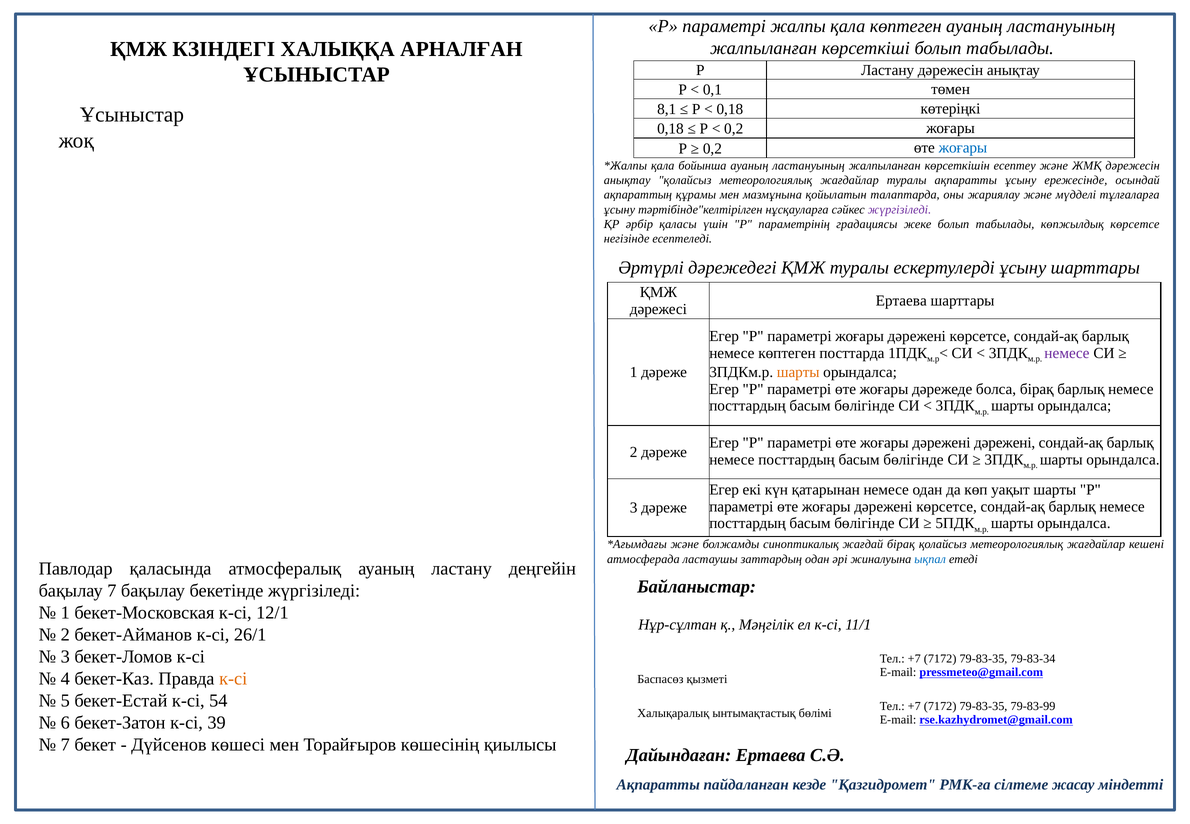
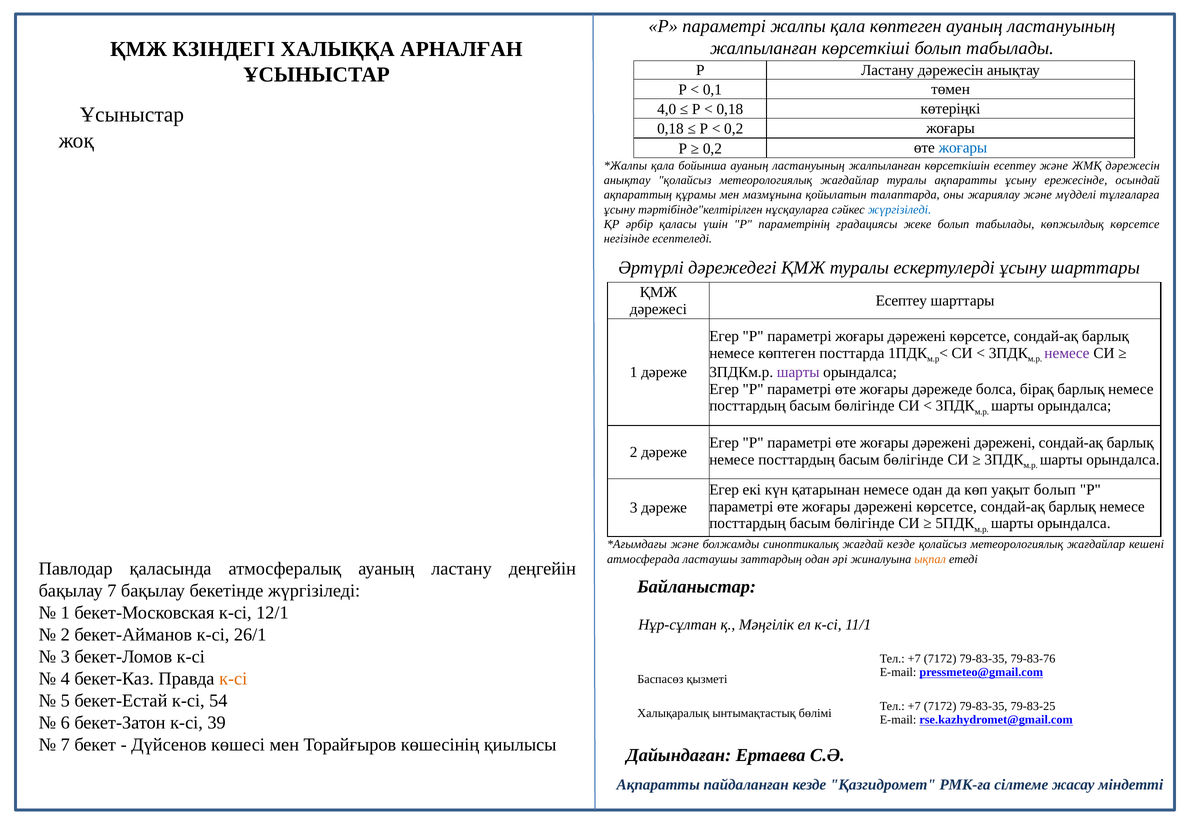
8,1: 8,1 -> 4,0 (667, 109)
жүргізіледі colour: purple -> blue (900, 209)
Ертаева: Ертаева -> Есептеу (901, 301)
шарты colour: orange -> purple (798, 372)
уақыт шарты: шарты -> болып (1055, 490)
жағдай бірақ: бірақ -> кезде (901, 544)
ықпал colour: blue -> orange (930, 559)
79-83-34: 79-83-34 -> 79-83-76 (1033, 659)
79-83-99: 79-83-99 -> 79-83-25 (1033, 706)
